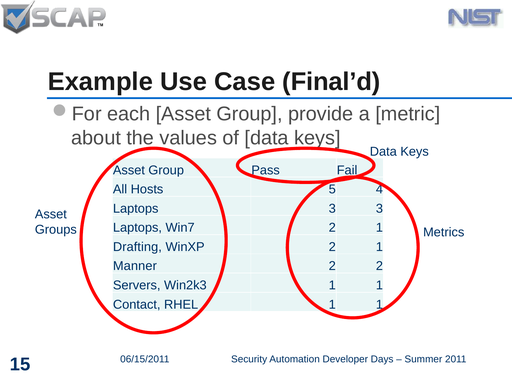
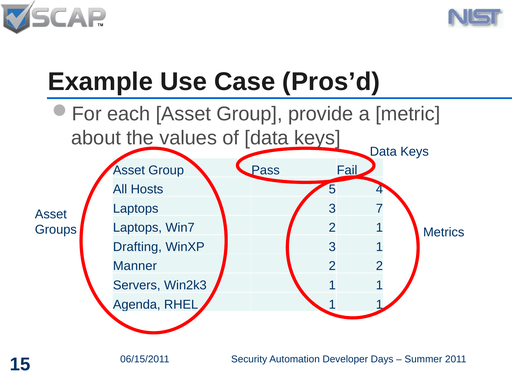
Final’d: Final’d -> Pros’d (331, 82)
3 3: 3 -> 7 (379, 208)
WinXP 2: 2 -> 3 (332, 247)
Contact: Contact -> Agenda (137, 304)
